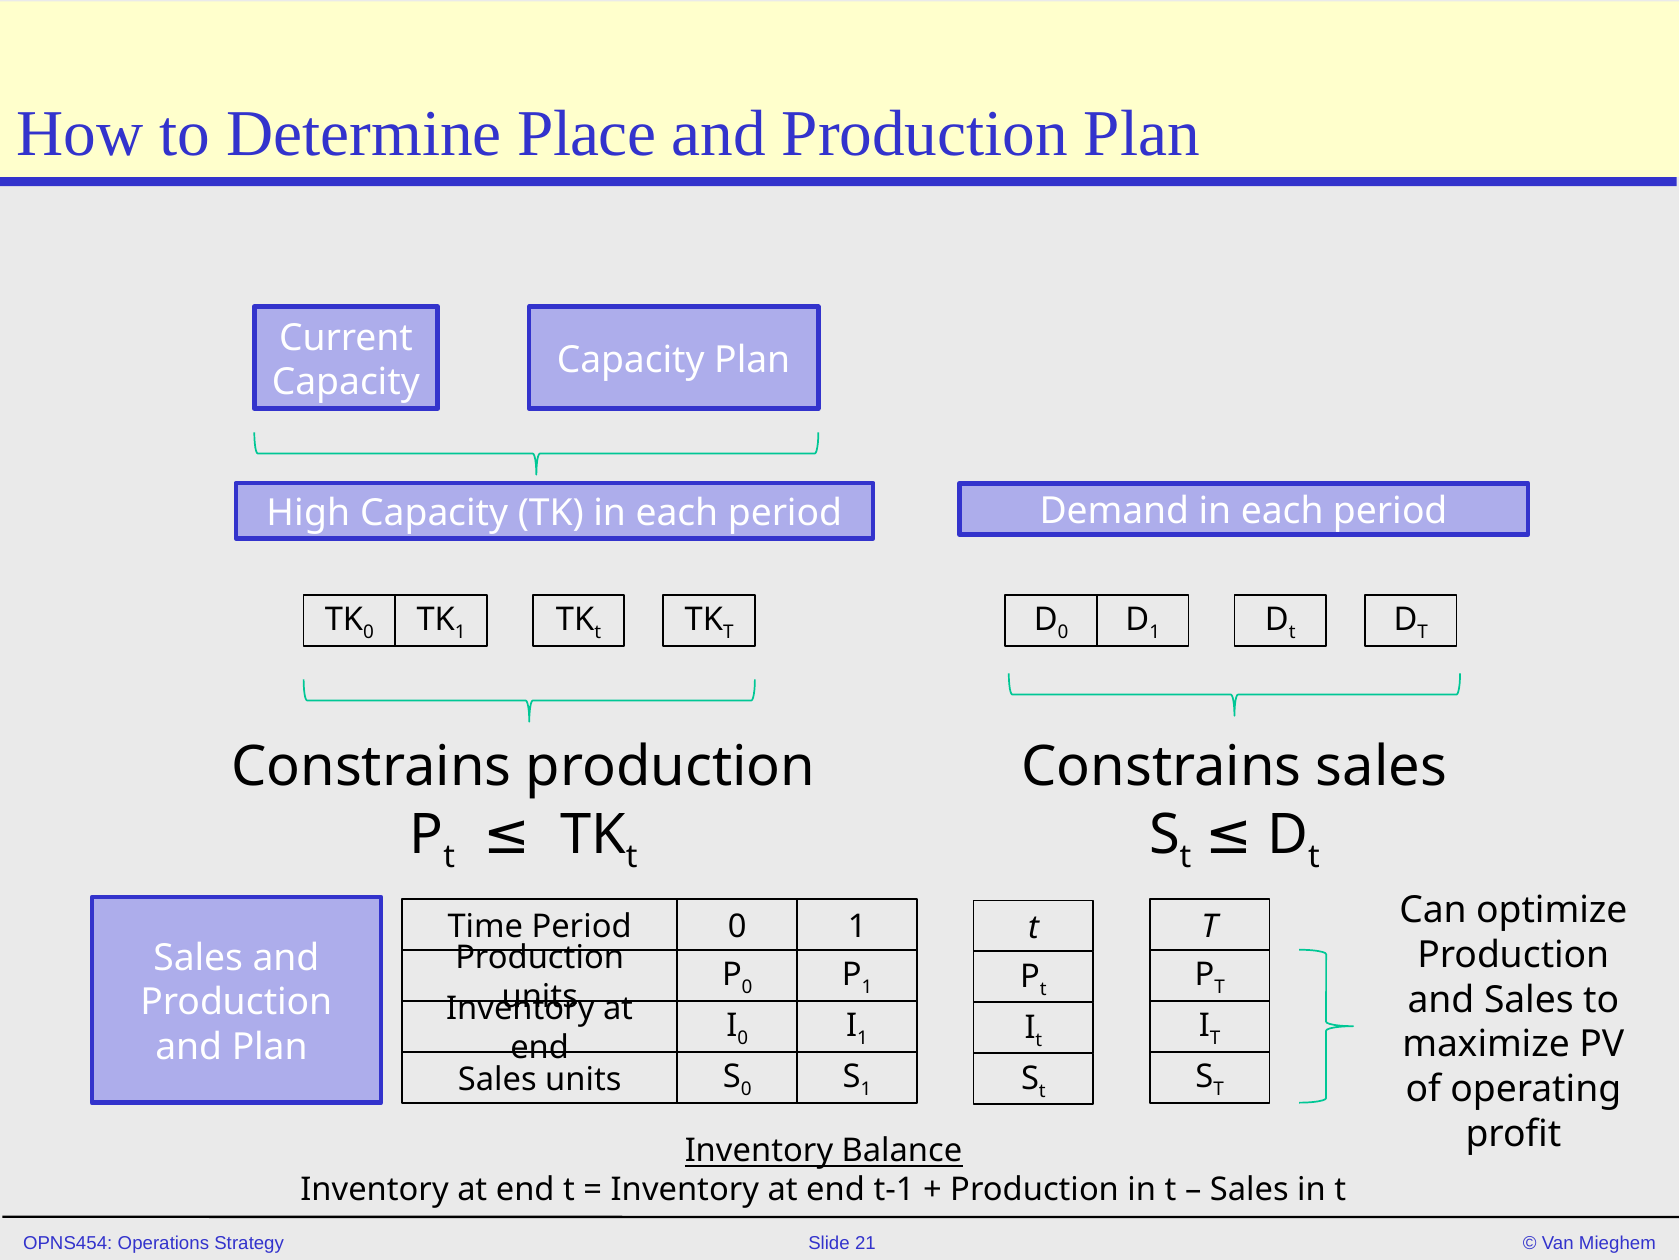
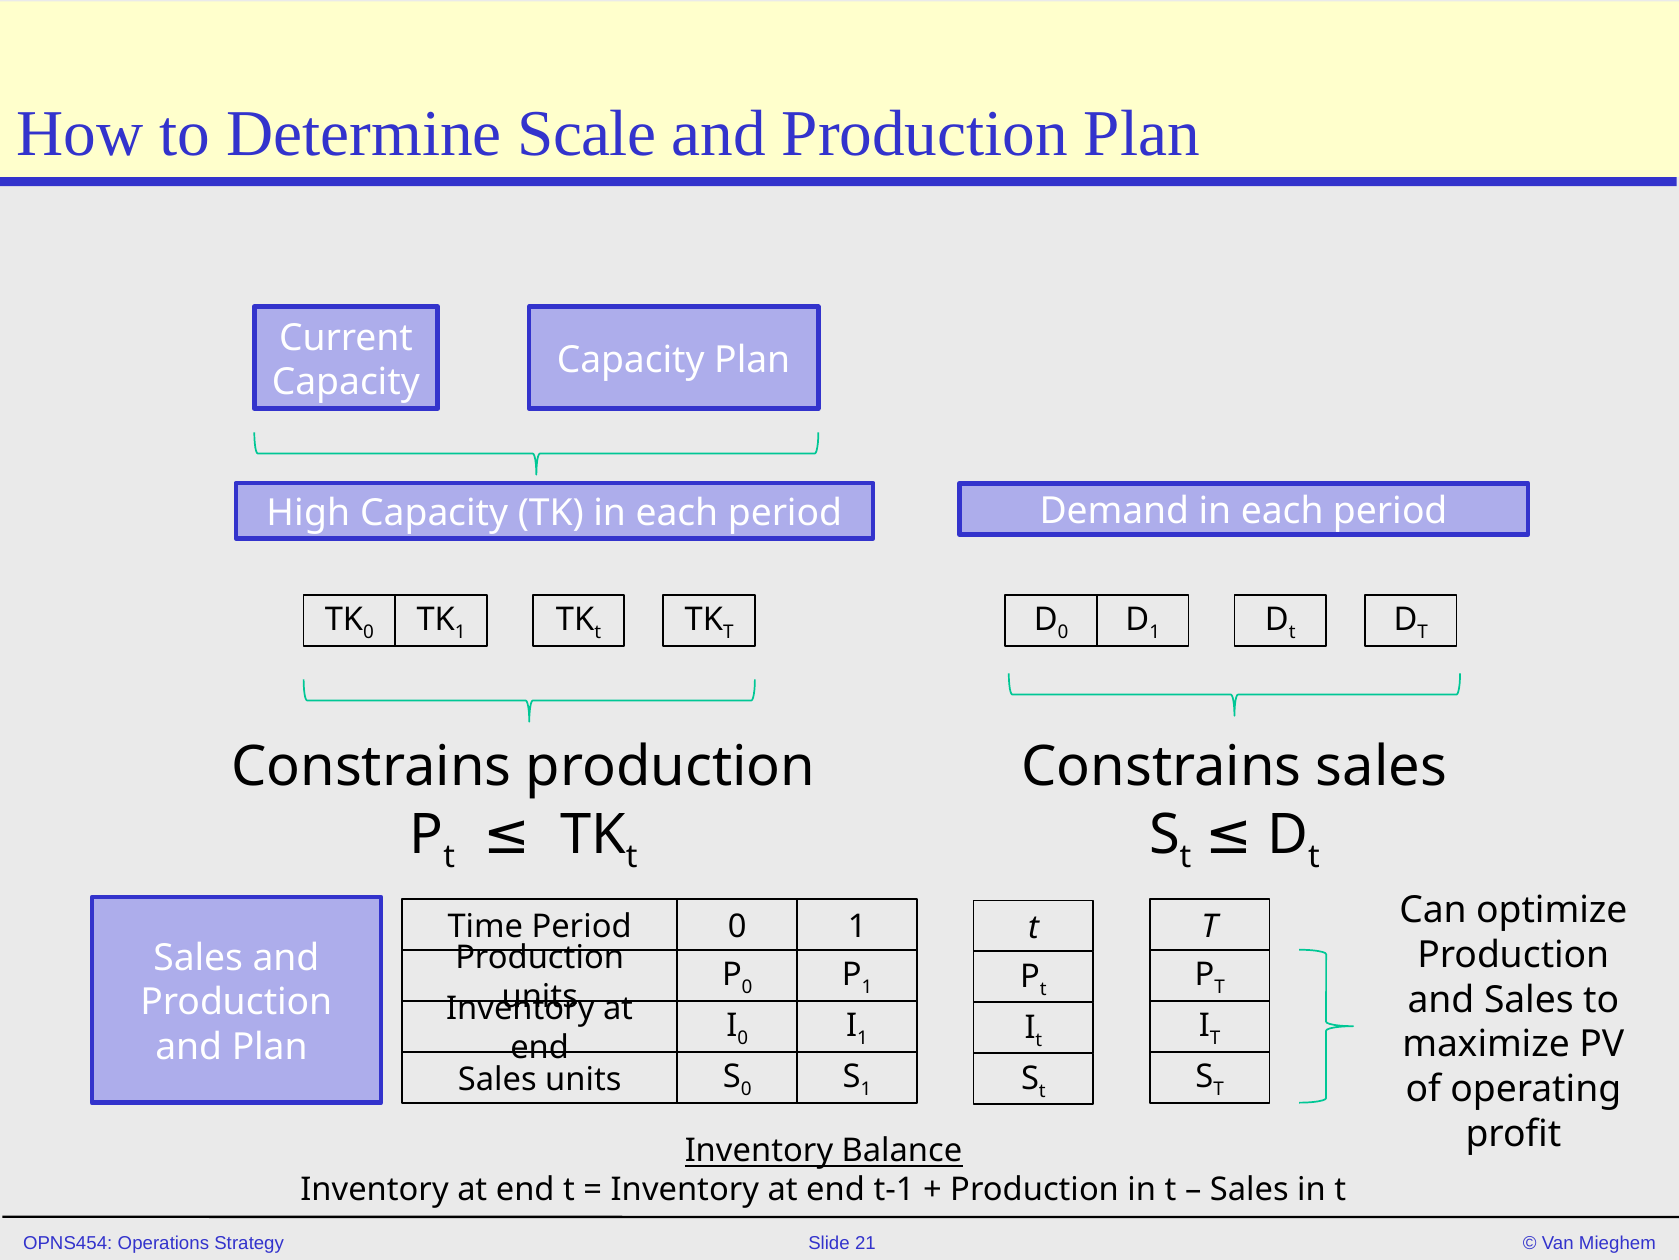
Place: Place -> Scale (587, 134)
